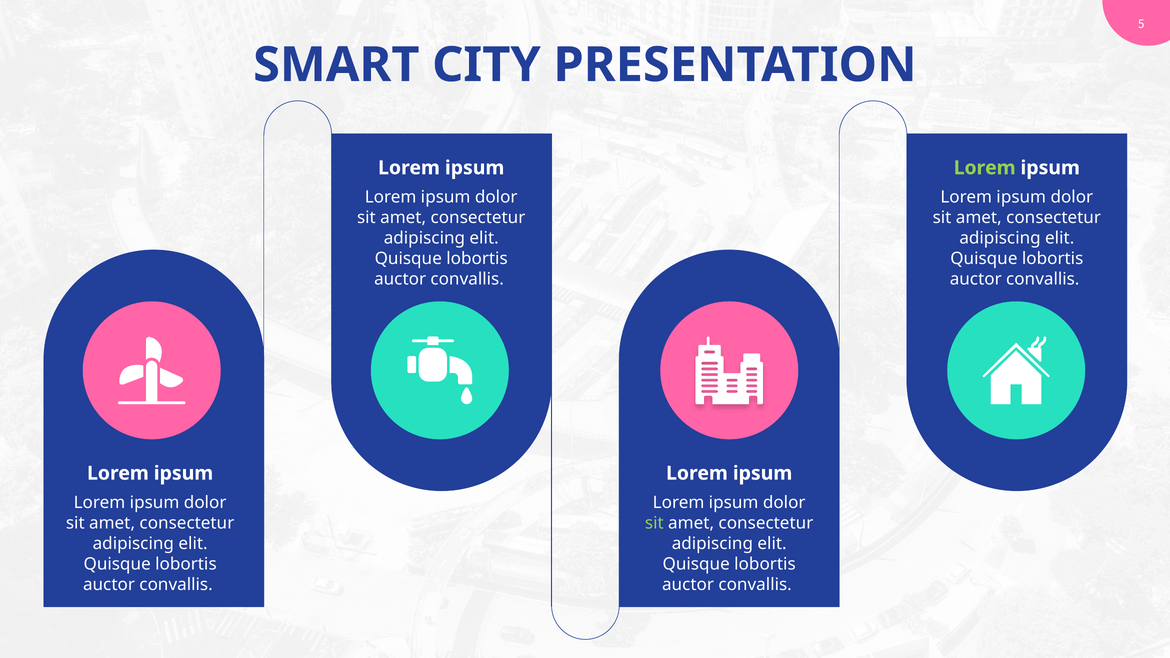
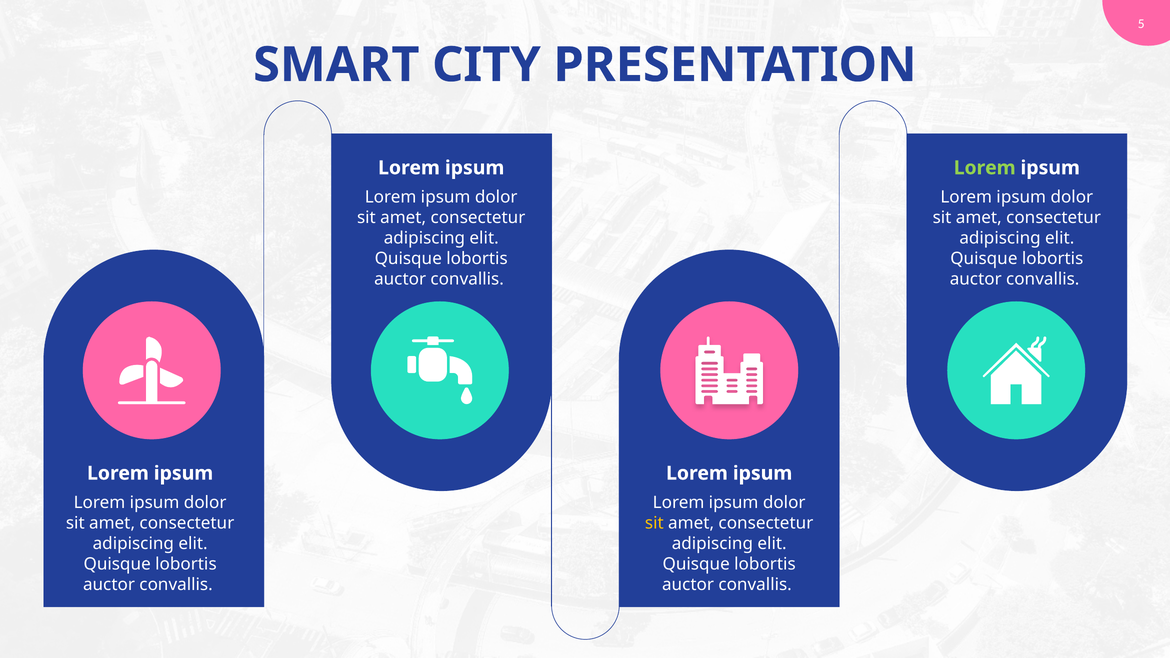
sit colour: light green -> yellow (654, 523)
